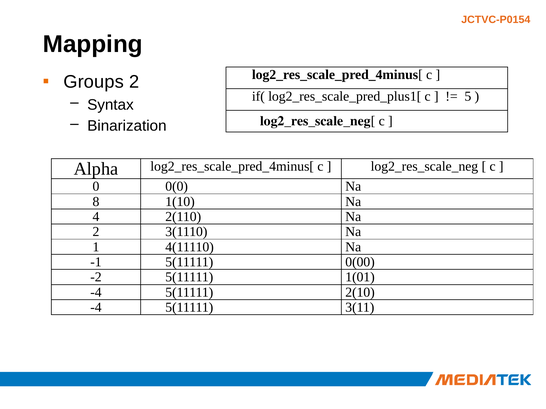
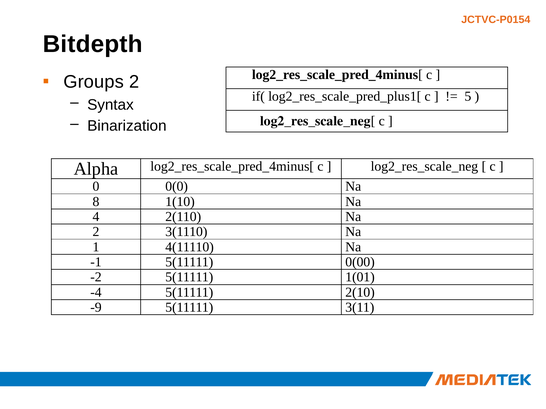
Mapping: Mapping -> Bitdepth (93, 44)
-4: -4 -> -9 (96, 308)
